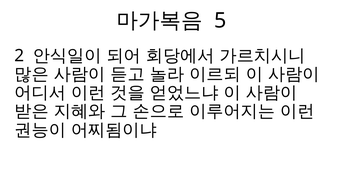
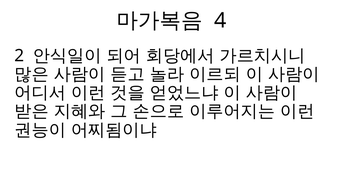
5: 5 -> 4 (220, 21)
